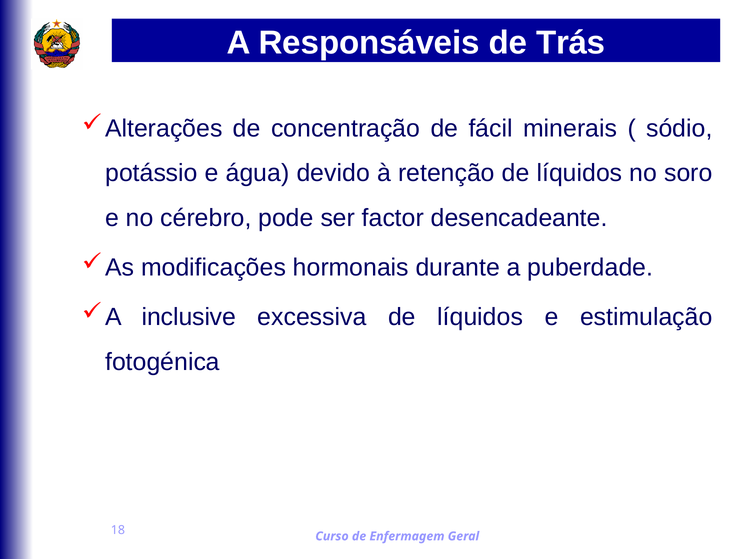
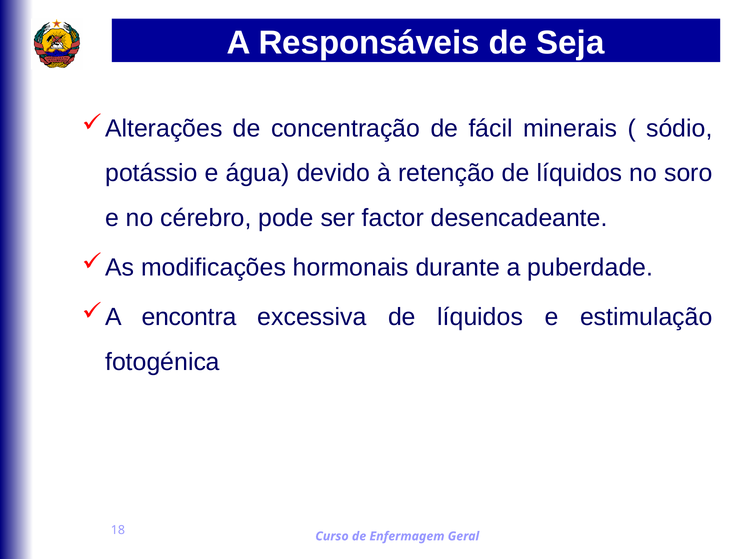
Trás: Trás -> Seja (570, 43)
inclusive: inclusive -> encontra (189, 317)
